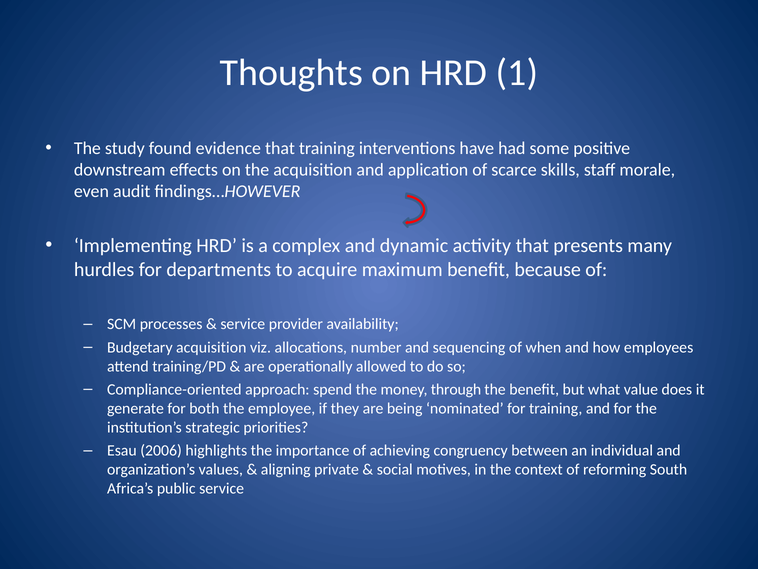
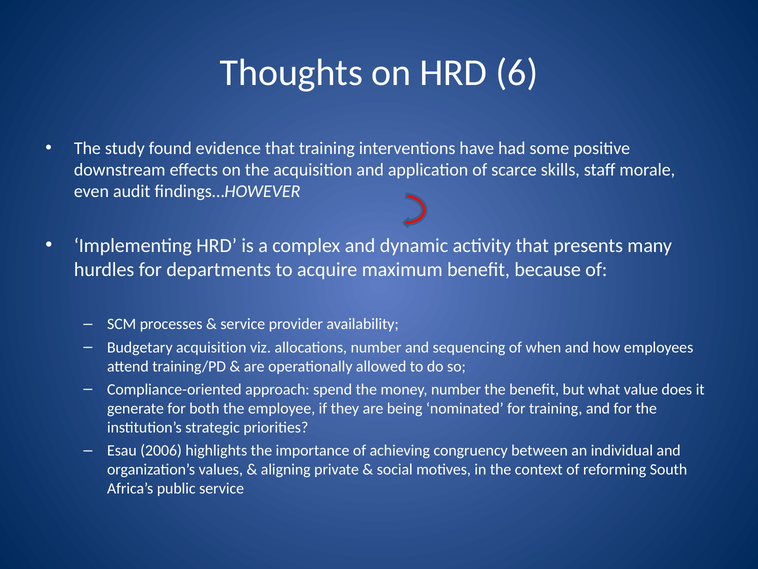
1: 1 -> 6 (517, 73)
money through: through -> number (456, 389)
